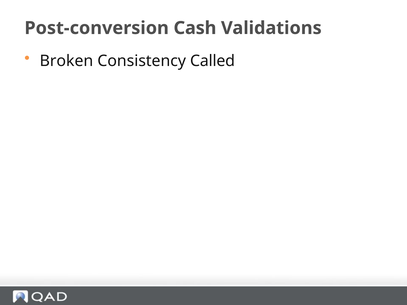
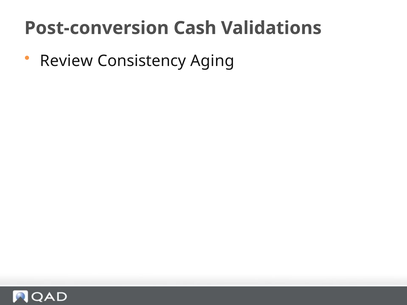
Broken: Broken -> Review (66, 61)
Called: Called -> Aging (212, 61)
